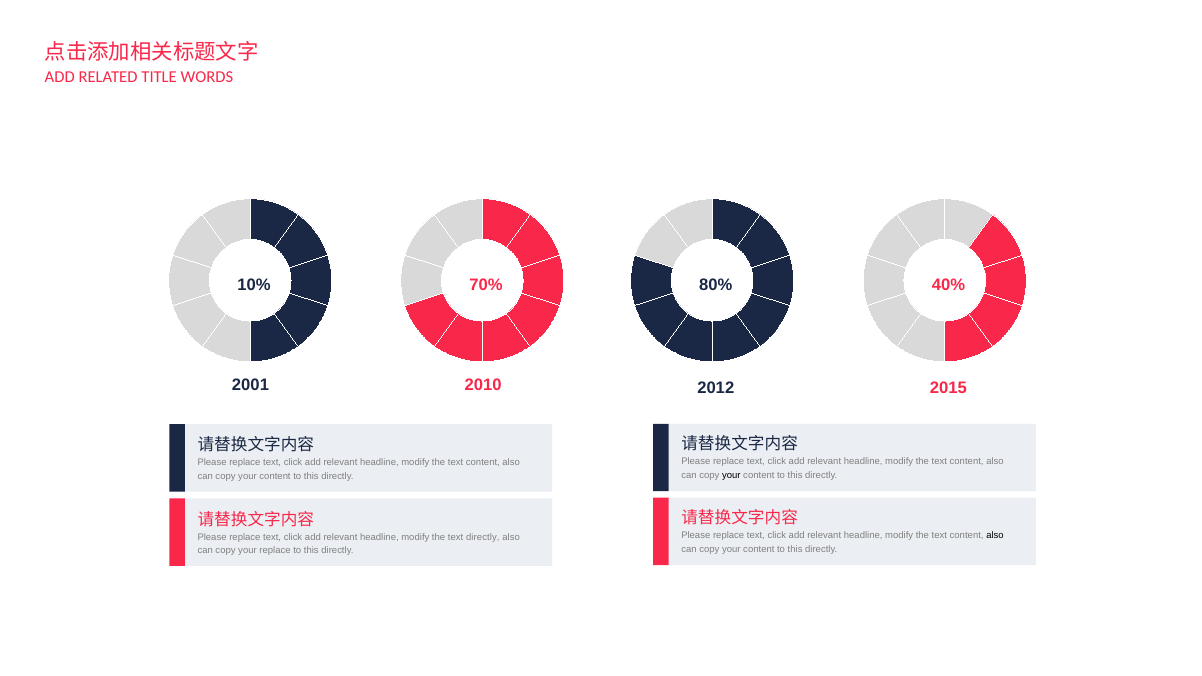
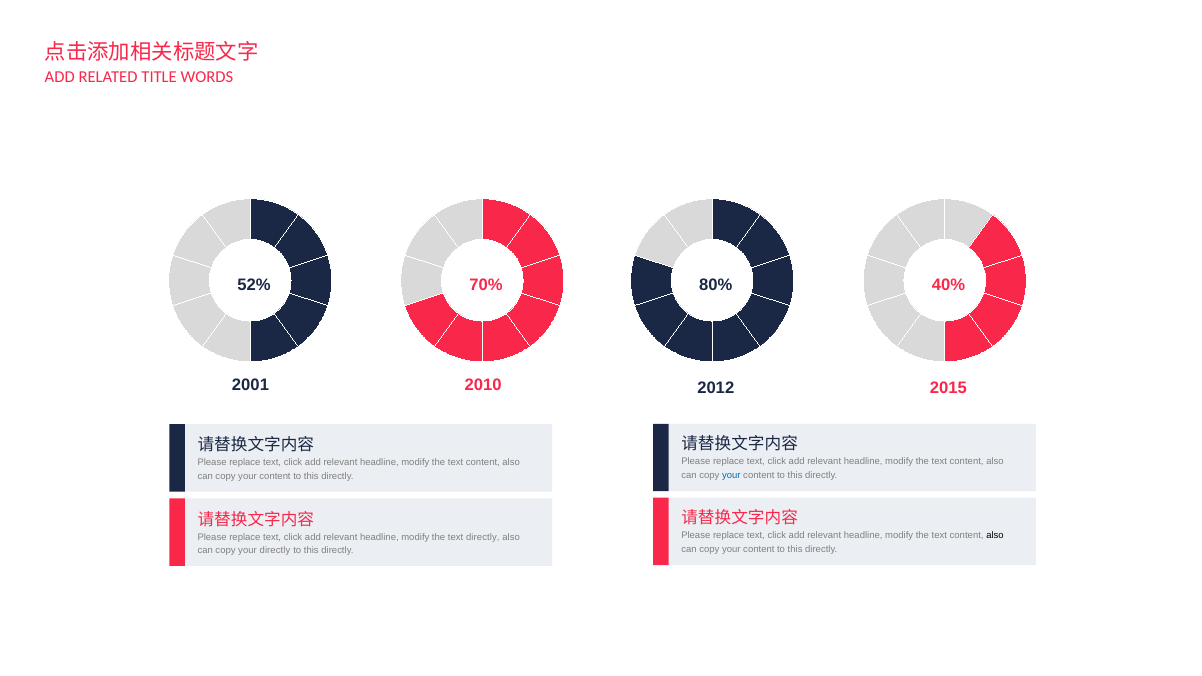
10%: 10% -> 52% (254, 286)
your colour: black -> blue (731, 476)
your replace: replace -> directly (275, 551)
